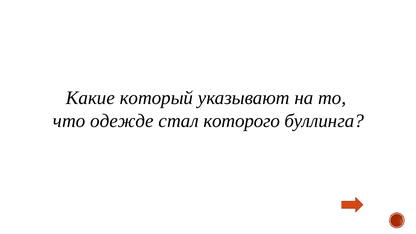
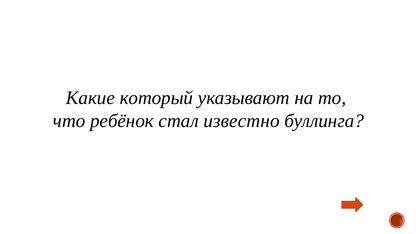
одежде: одежде -> ребёнок (122, 121)
которого: которого -> известно (242, 121)
